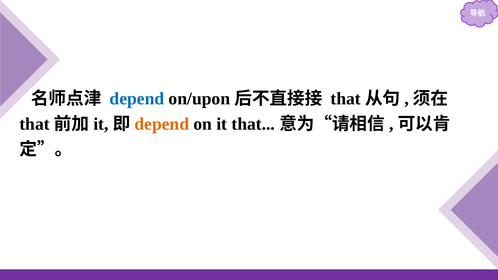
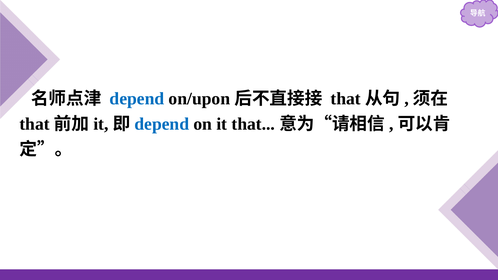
depend colour: orange -> blue (162, 124)
